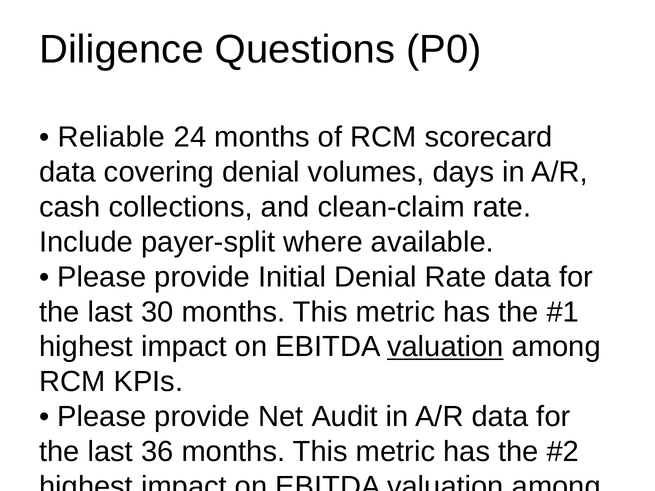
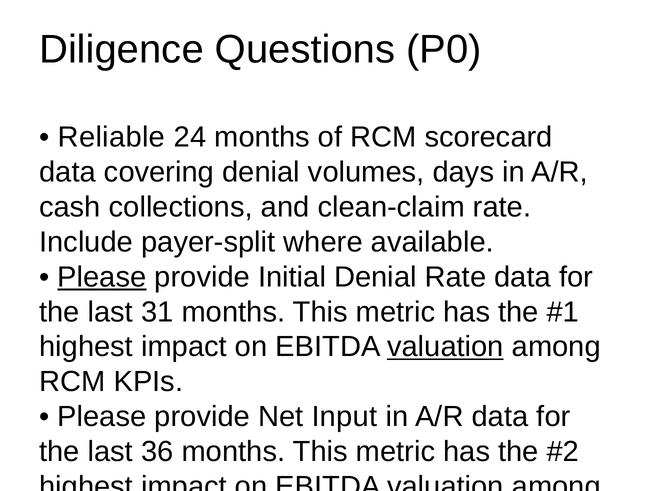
Please underline: none -> present (102, 277)
30: 30 -> 31 (157, 312)
Audit: Audit -> Input (345, 417)
